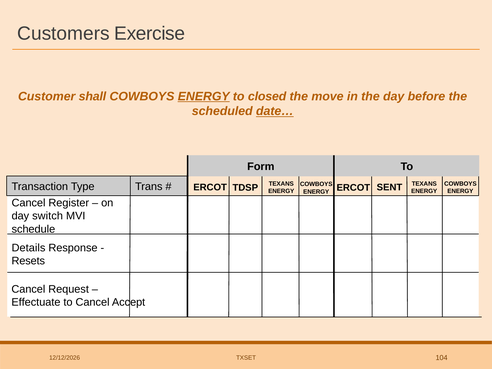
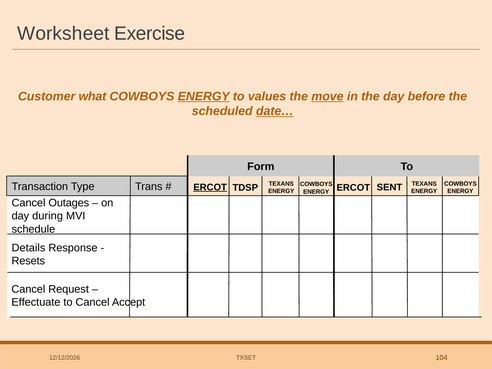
Customers: Customers -> Worksheet (63, 33)
shall: shall -> what (92, 96)
closed: closed -> values (267, 96)
move underline: none -> present (327, 96)
ERCOT underline: none -> present (210, 187)
Register: Register -> Outages (69, 203)
switch: switch -> during (48, 216)
